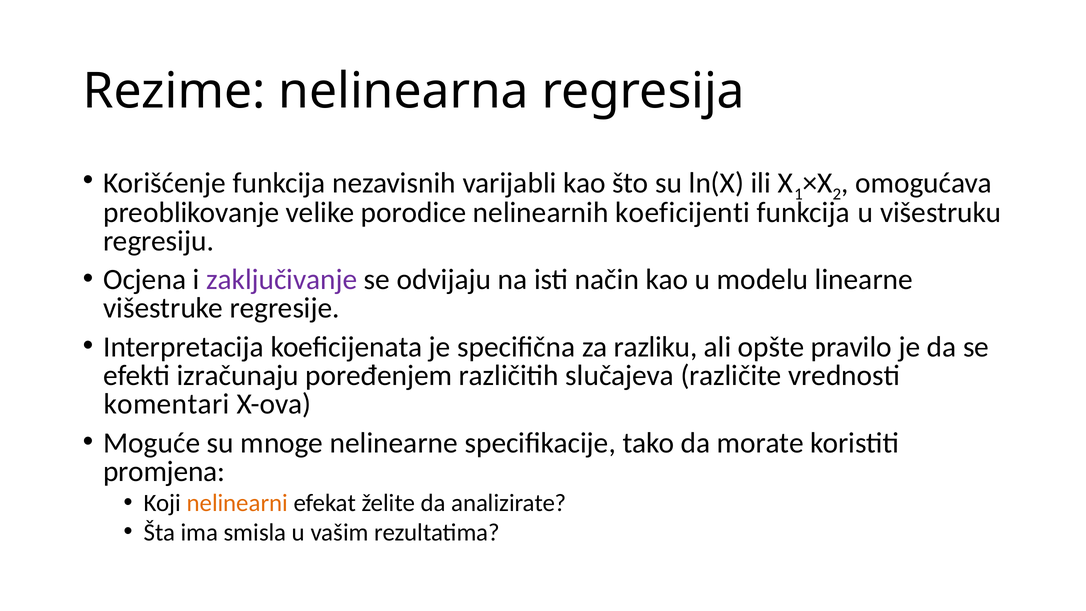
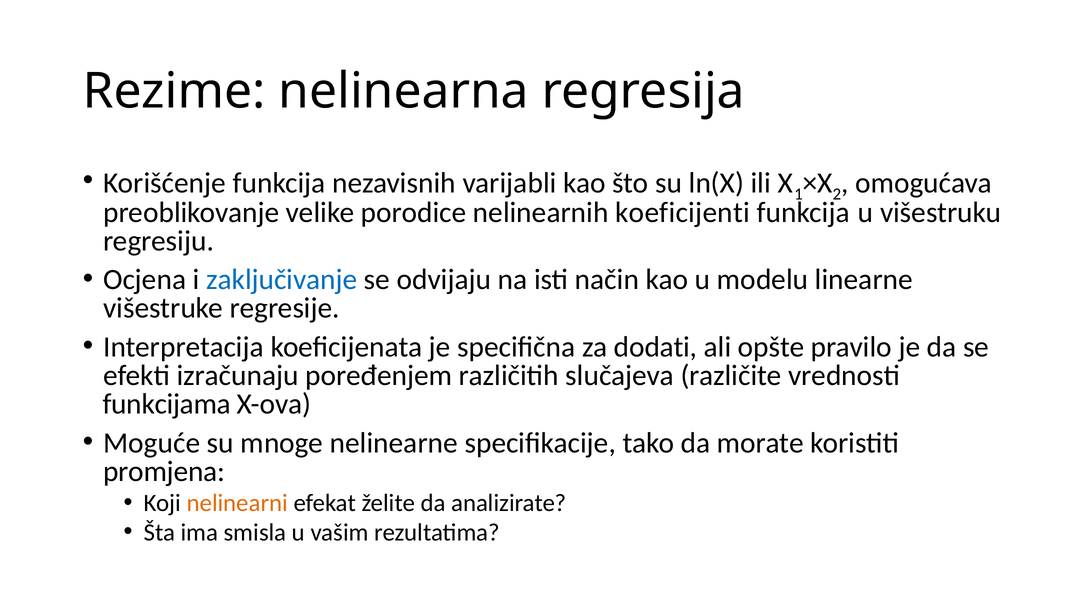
zaključivanje colour: purple -> blue (282, 280)
razliku: razliku -> dodati (656, 347)
komentari: komentari -> funkcijama (167, 404)
